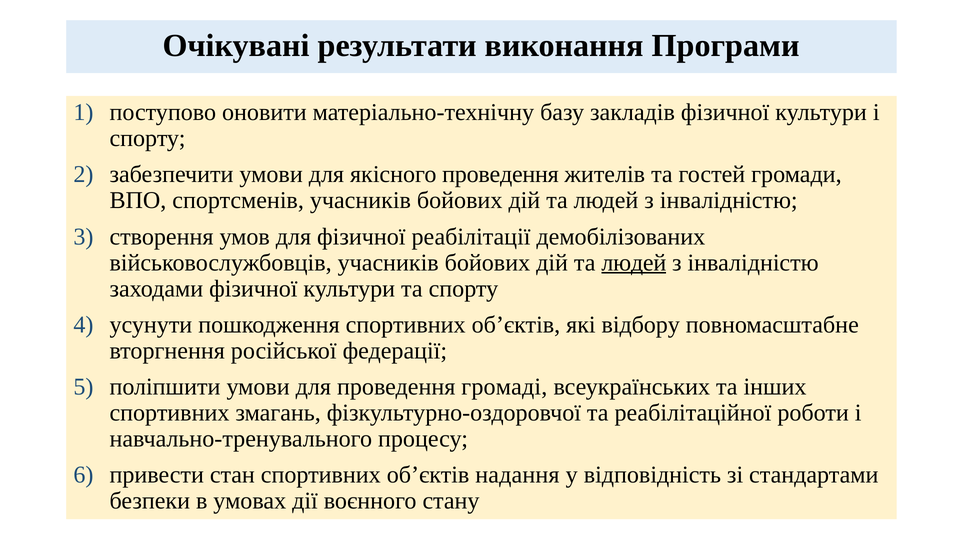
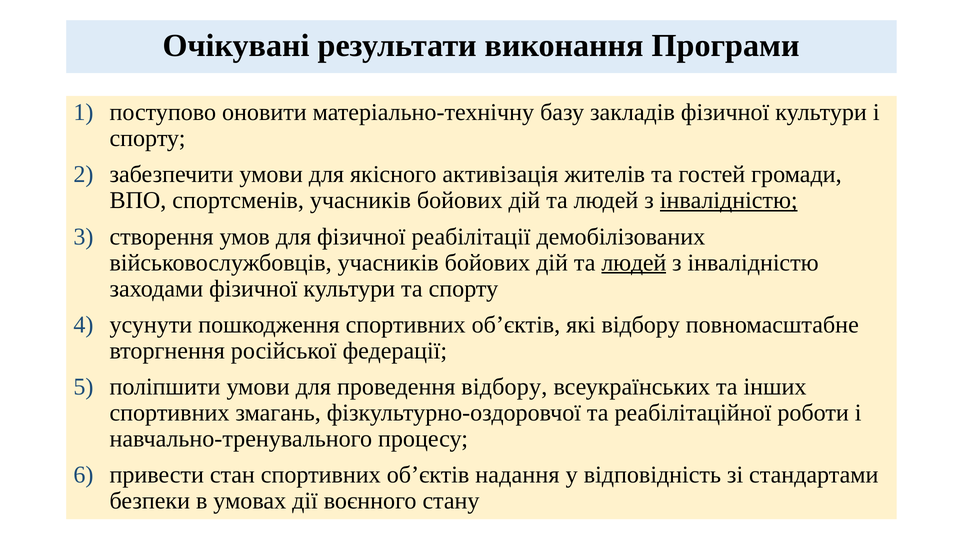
якісного проведення: проведення -> активізація (500, 174)
інвалідністю underline: none -> present (729, 200)
проведення громаді: громаді -> відбору (504, 386)
